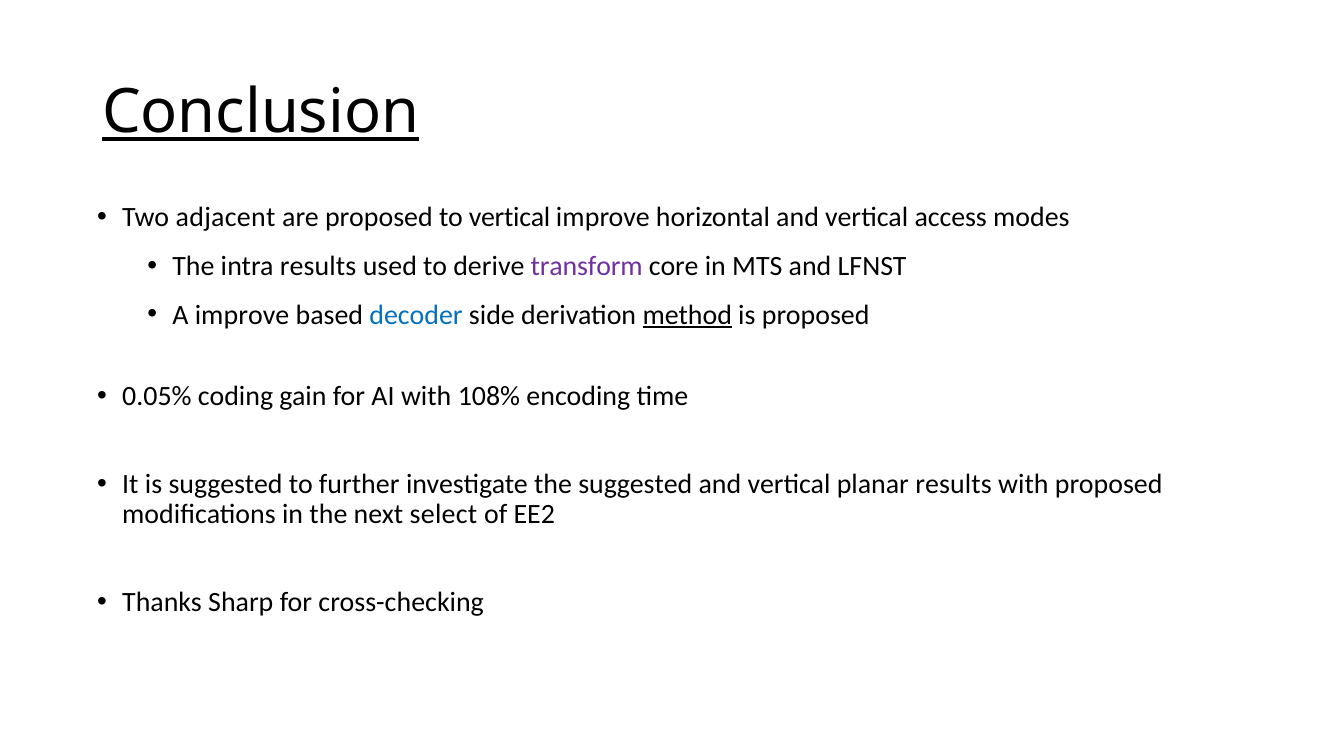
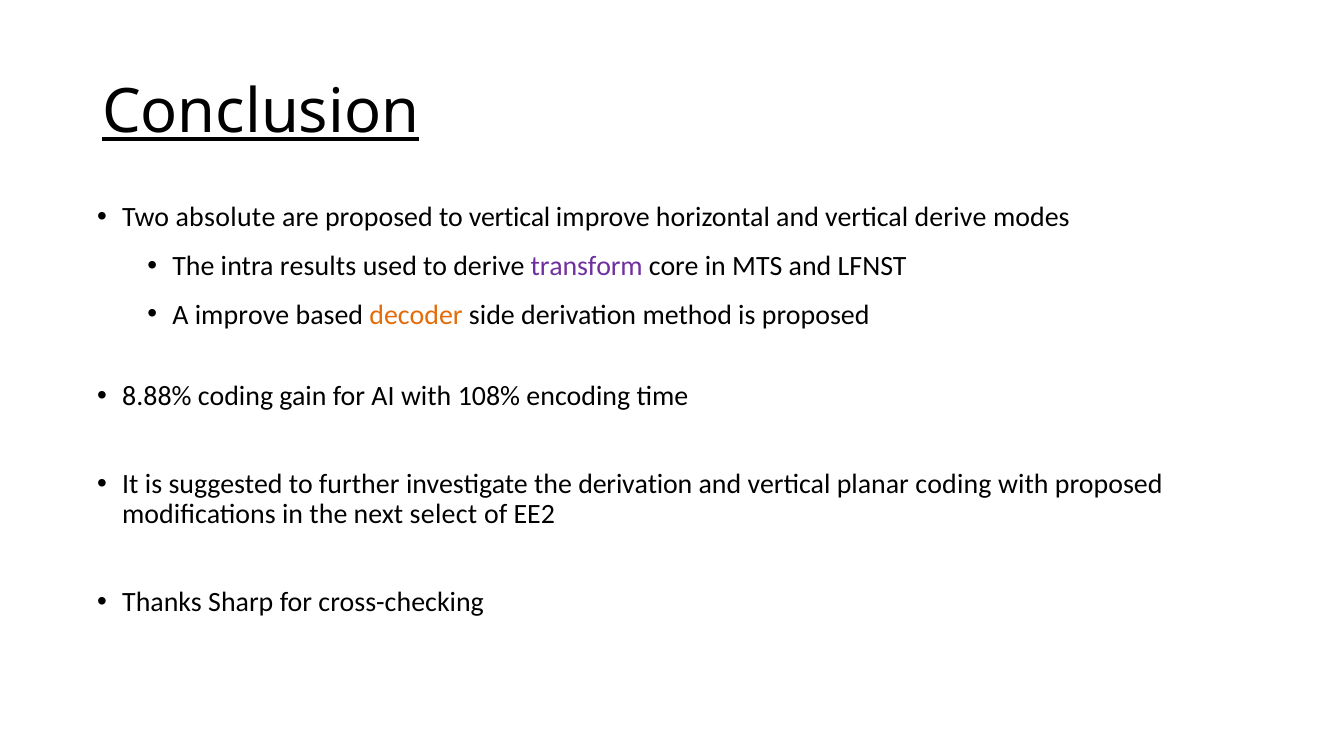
adjacent: adjacent -> absolute (226, 218)
vertical access: access -> derive (951, 218)
decoder colour: blue -> orange (416, 315)
method underline: present -> none (687, 315)
0.05%: 0.05% -> 8.88% (157, 396)
the suggested: suggested -> derivation (635, 484)
planar results: results -> coding (953, 484)
